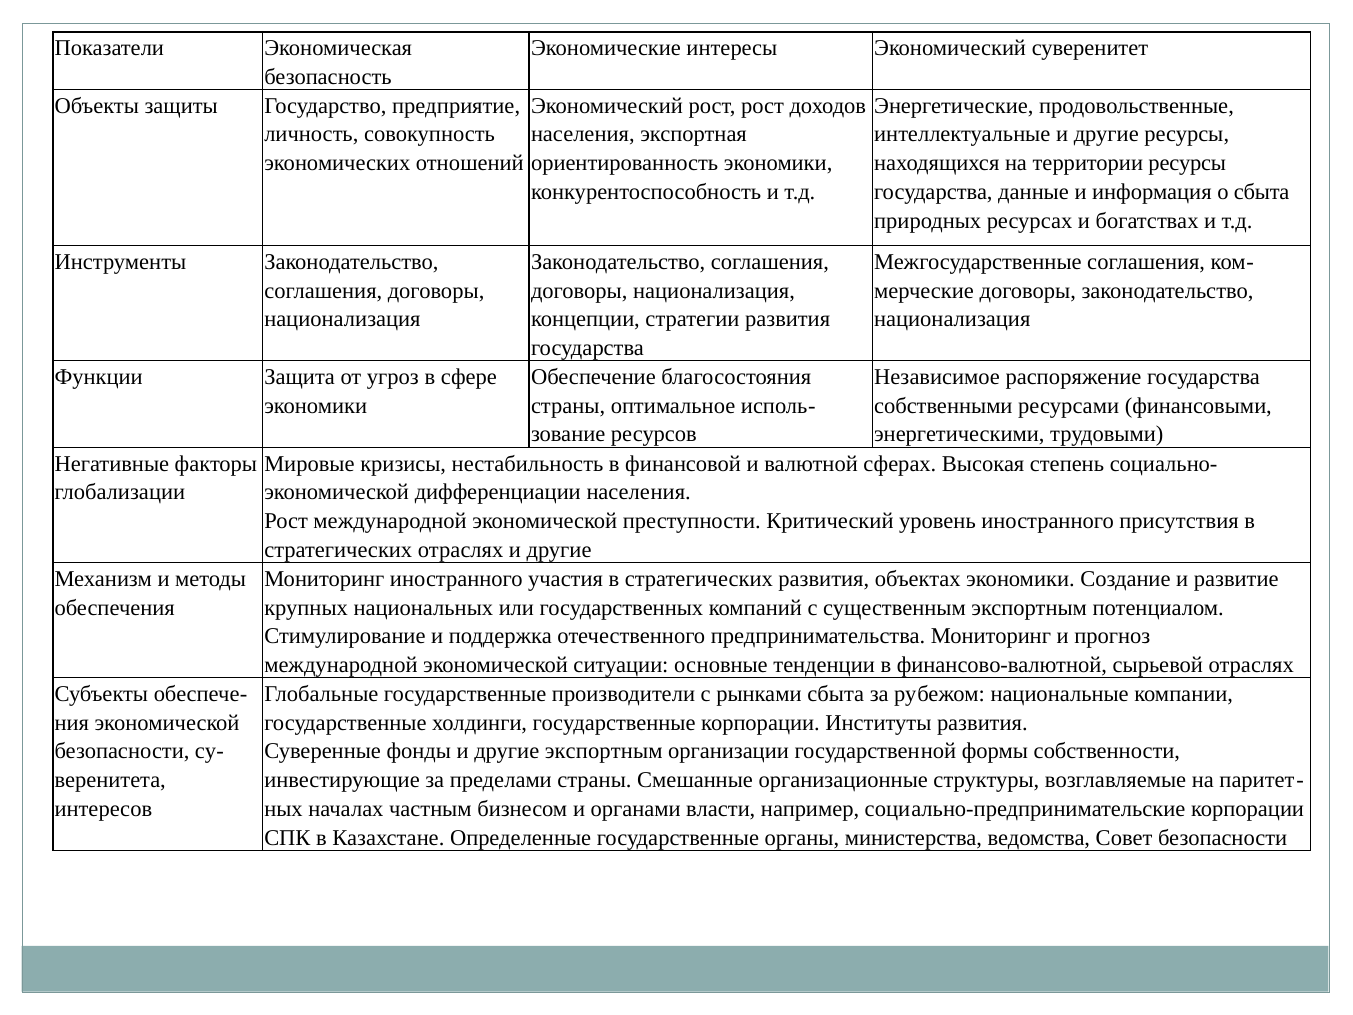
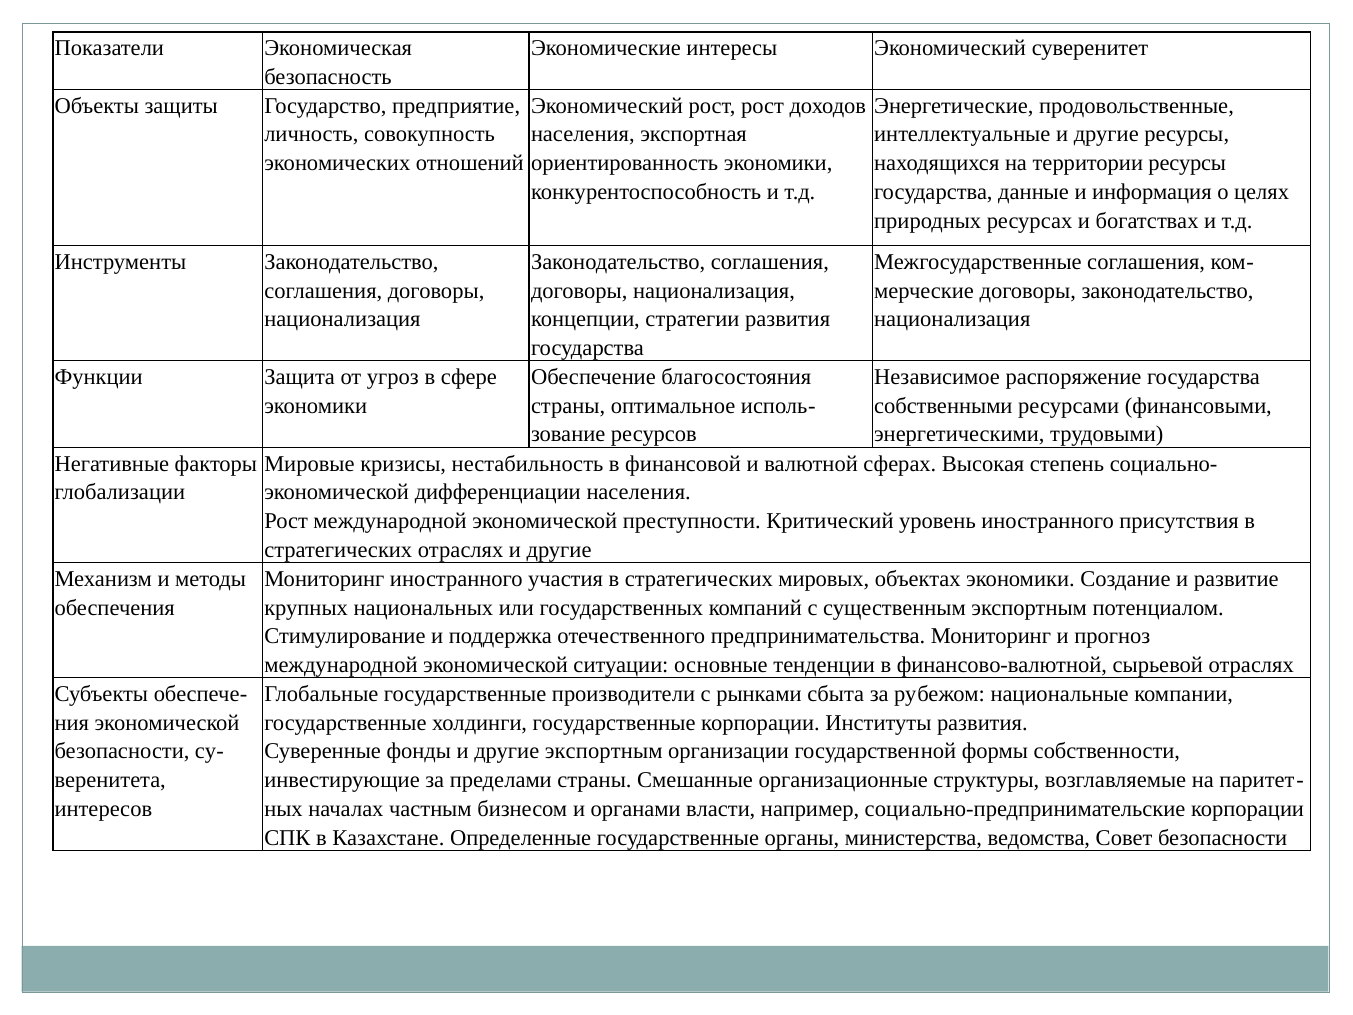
о сбыта: сбыта -> целях (1262, 192)
стратегических развития: развития -> мировых (824, 579)
